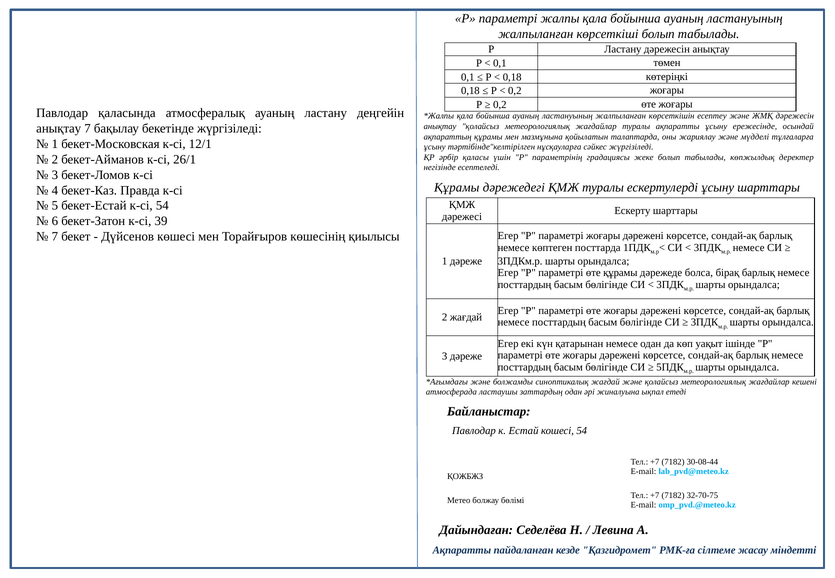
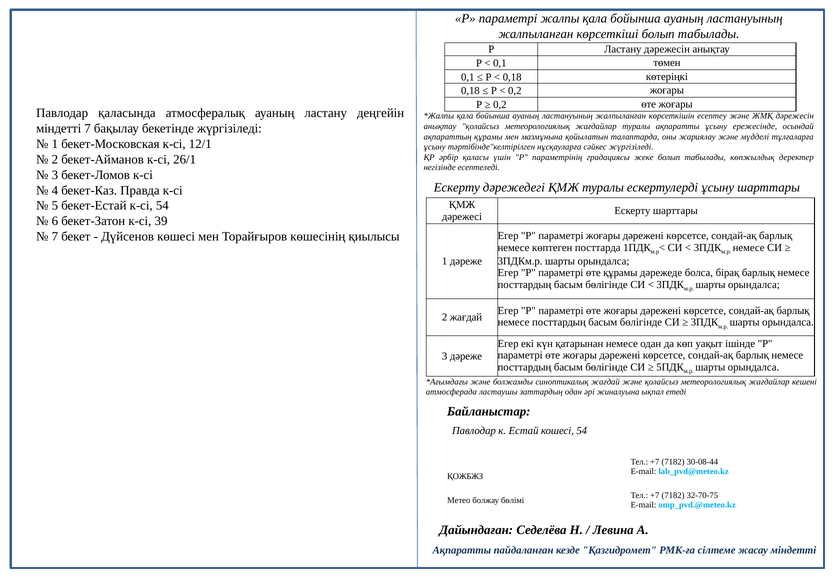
анықтау: анықтау -> міндетті (59, 129)
Құрамы: Құрамы -> Ескерту (457, 188)
